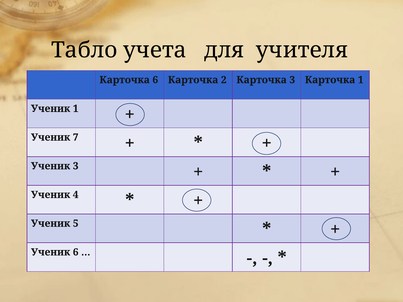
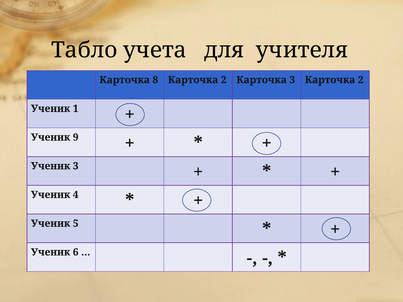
Карточка 6: 6 -> 8 (155, 80)
3 Карточка 1: 1 -> 2 (361, 80)
7: 7 -> 9 (76, 137)
